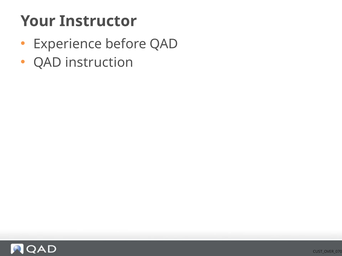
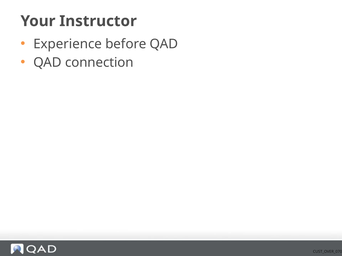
instruction: instruction -> connection (99, 63)
